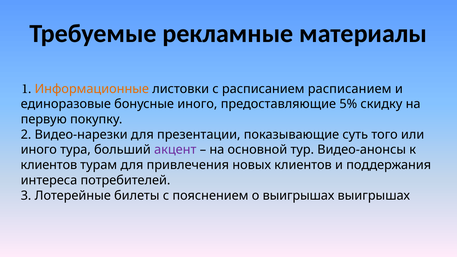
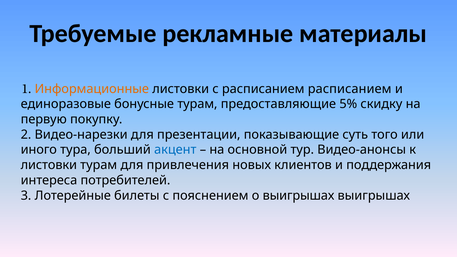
бонусные иного: иного -> турам (197, 104)
акцент colour: purple -> blue (175, 150)
клиентов: клиентов -> листовки (49, 165)
